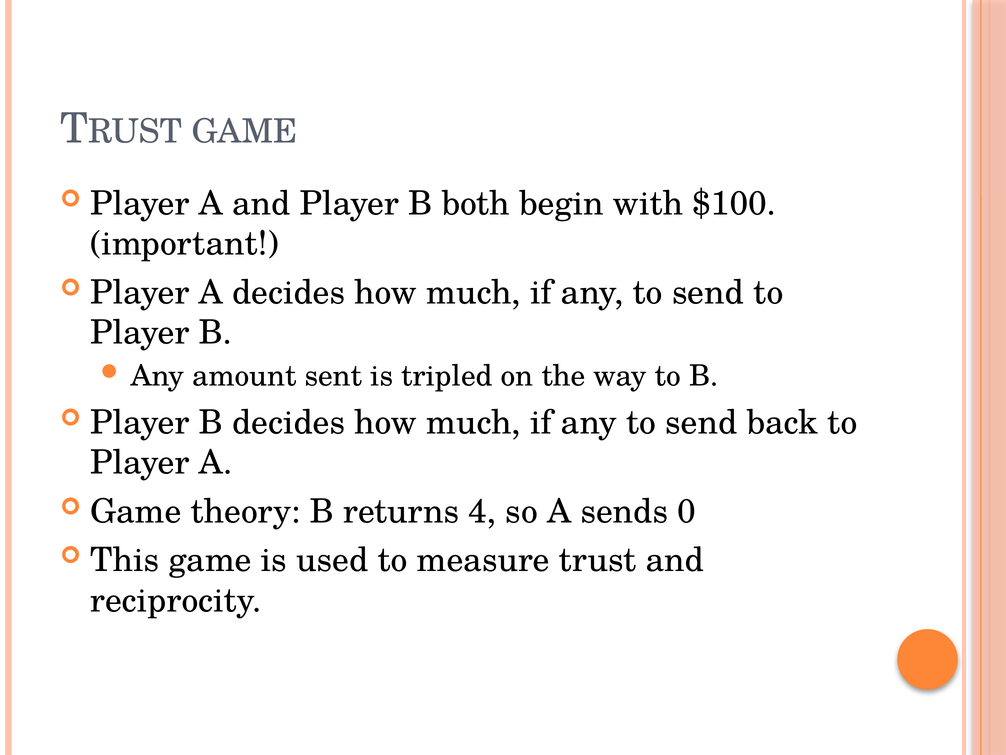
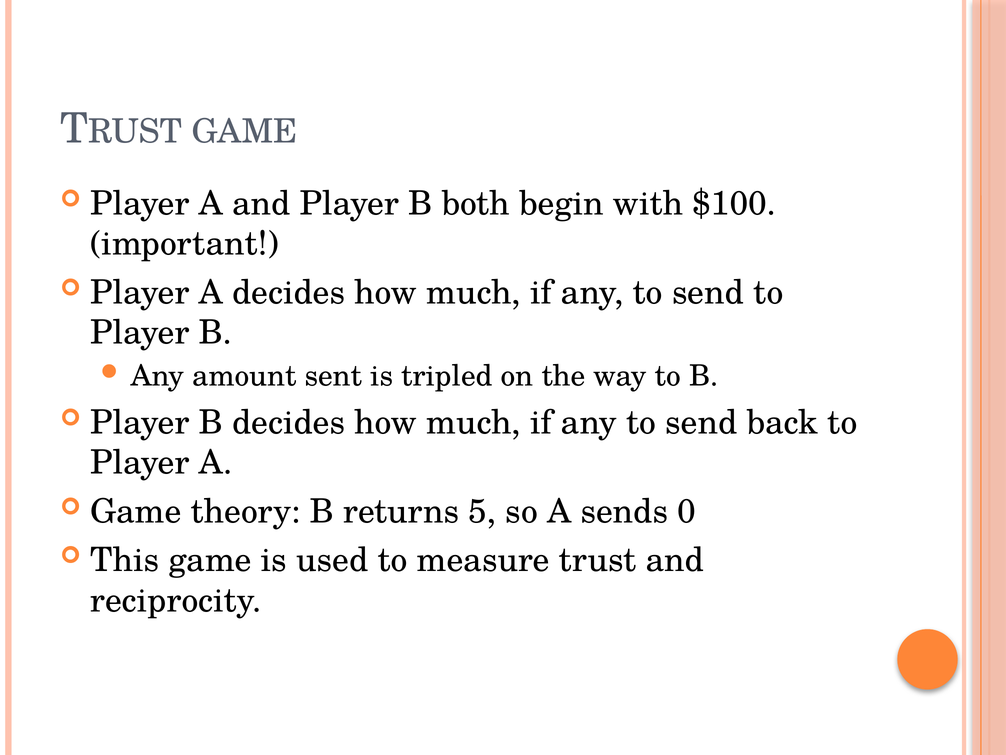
4: 4 -> 5 (482, 511)
